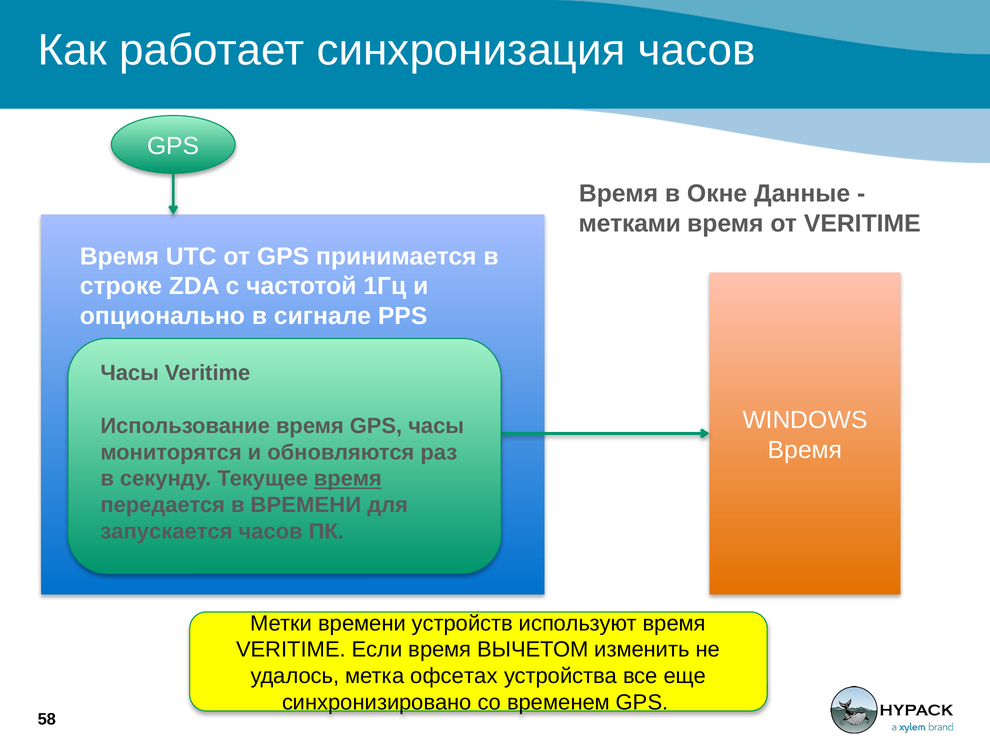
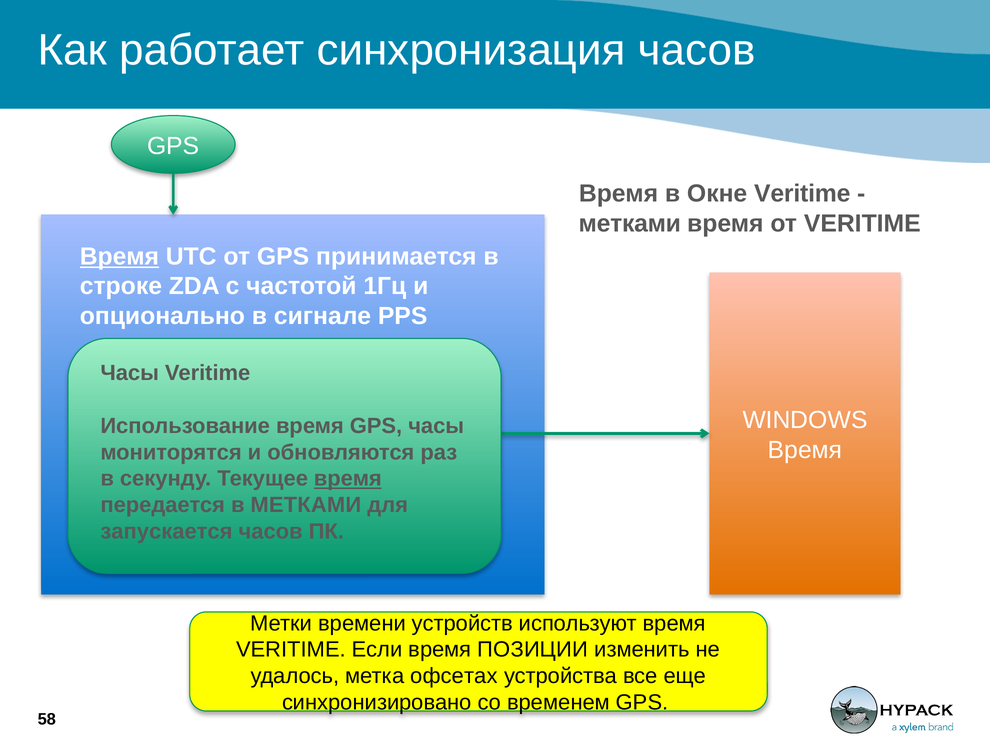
Окне Данные: Данные -> Veritime (802, 194)
Время underline: none -> present (119, 256)
в ВРЕМЕНИ: ВРЕМЕНИ -> МЕТКАМИ (306, 505)
ВЫЧЕТОМ: ВЫЧЕТОМ -> ПОЗИЦИИ (533, 649)
